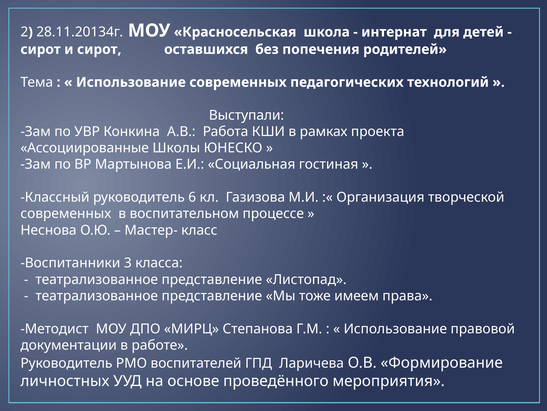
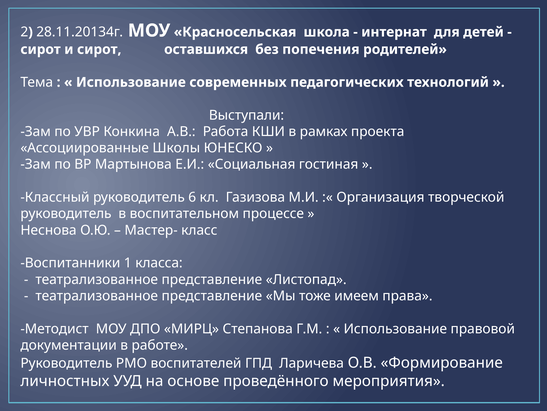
современных: современных -> руководитель (66, 213)
3: 3 -> 1 (128, 263)
